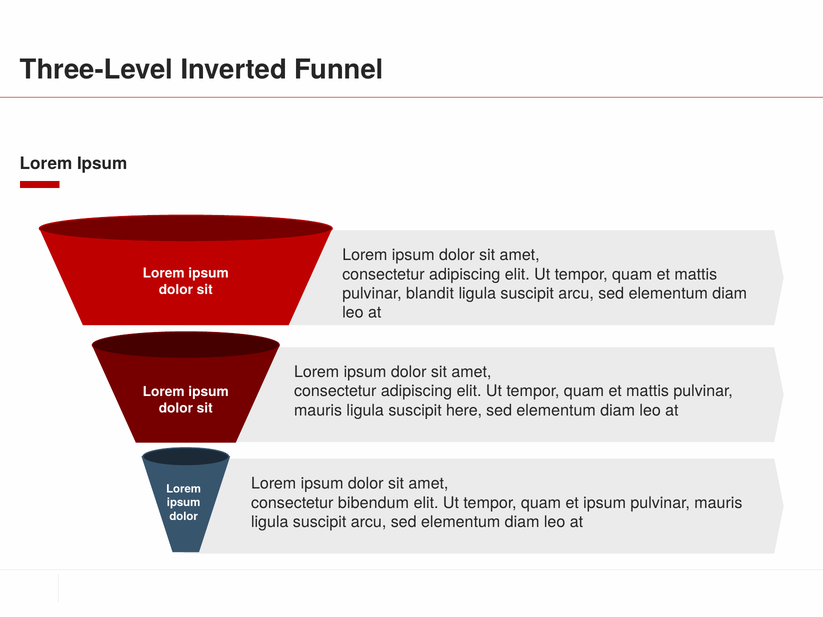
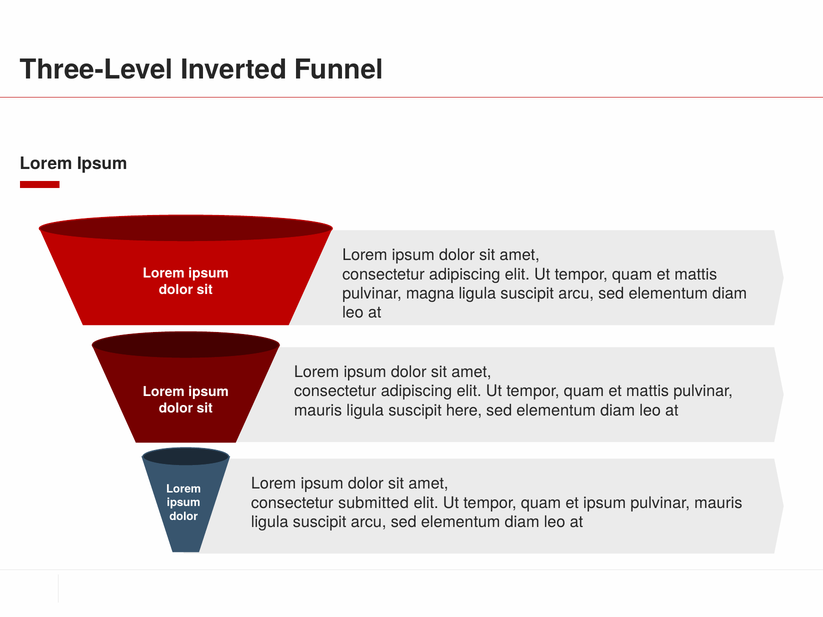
blandit: blandit -> magna (430, 294)
bibendum: bibendum -> submitted (373, 503)
